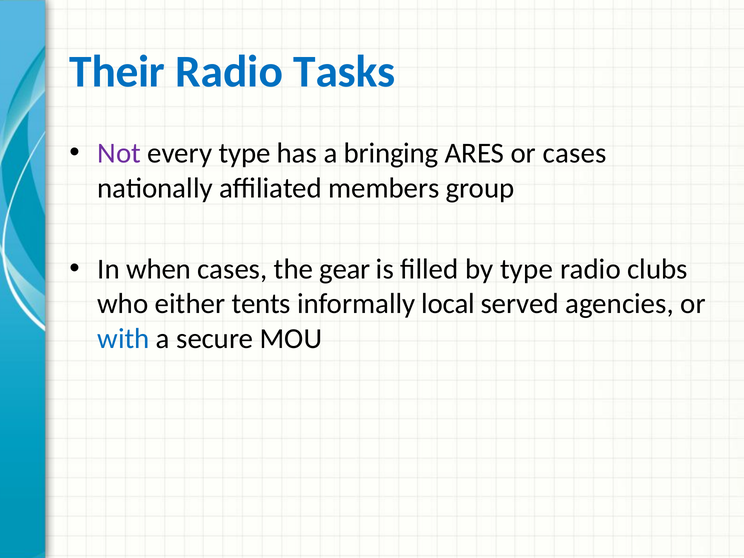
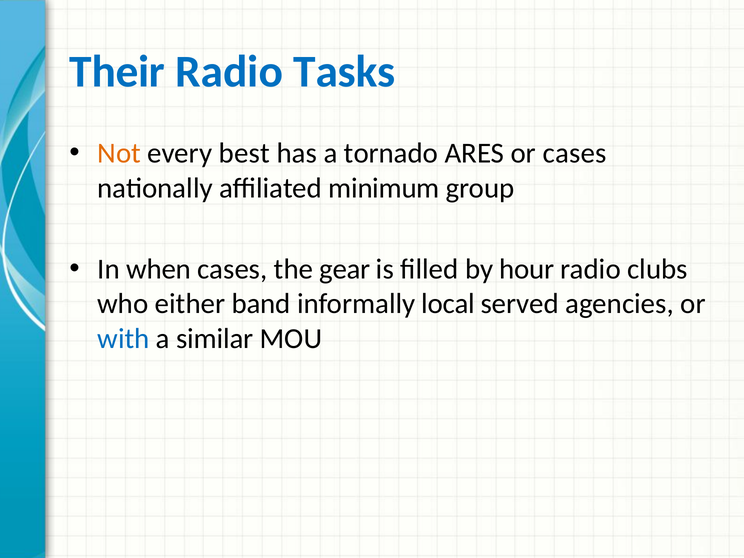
Not colour: purple -> orange (119, 153)
every type: type -> best (244, 153)
bringing: bringing -> tornado (391, 153)
members: members -> minimum (384, 188)
by type: type -> hour (527, 269)
tents: tents -> band (261, 304)
secure: secure -> similar (215, 339)
